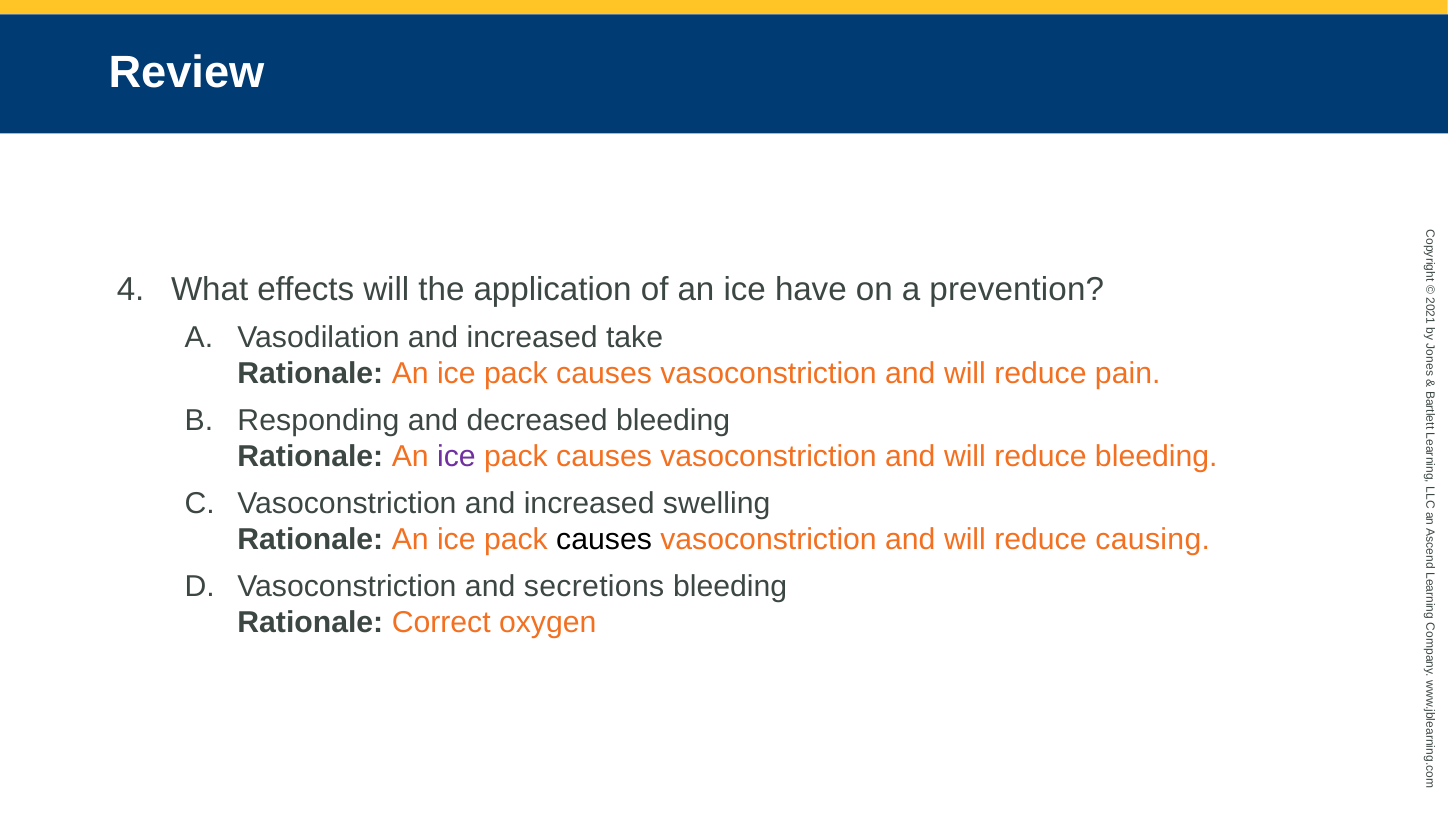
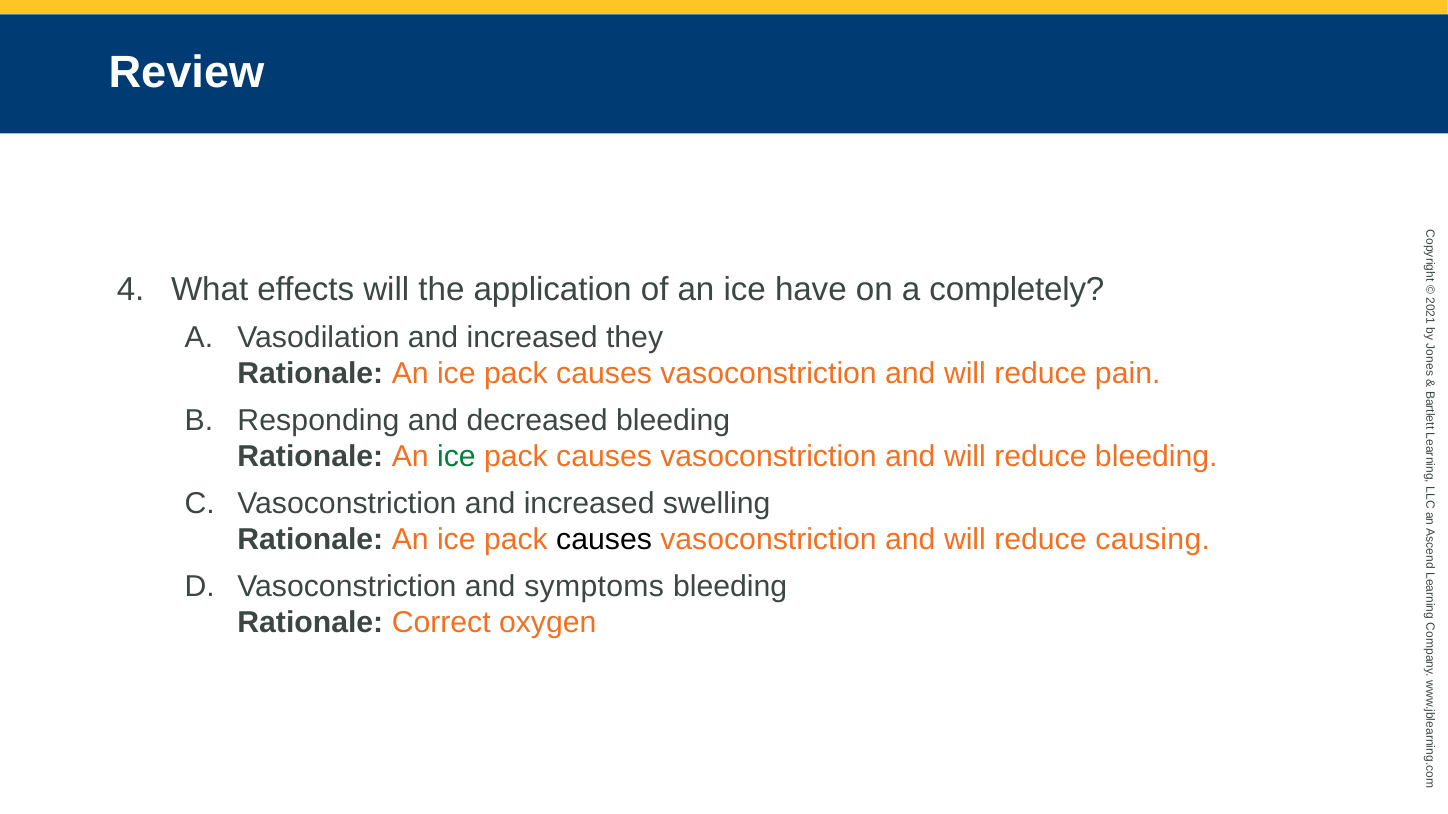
prevention: prevention -> completely (1017, 289)
take: take -> they (635, 338)
ice colour: purple -> green (456, 457)
secretions: secretions -> symptoms (594, 587)
